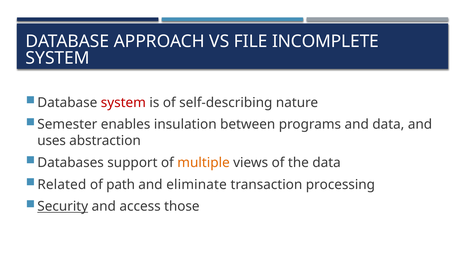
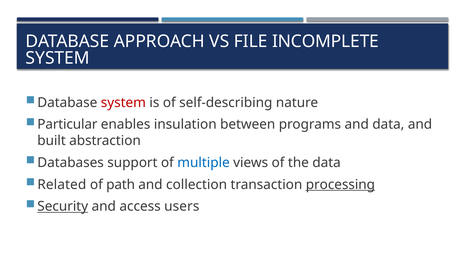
Semester: Semester -> Particular (67, 124)
uses: uses -> built (52, 140)
multiple colour: orange -> blue (204, 162)
eliminate: eliminate -> collection (197, 184)
processing underline: none -> present (340, 184)
those: those -> users (182, 206)
